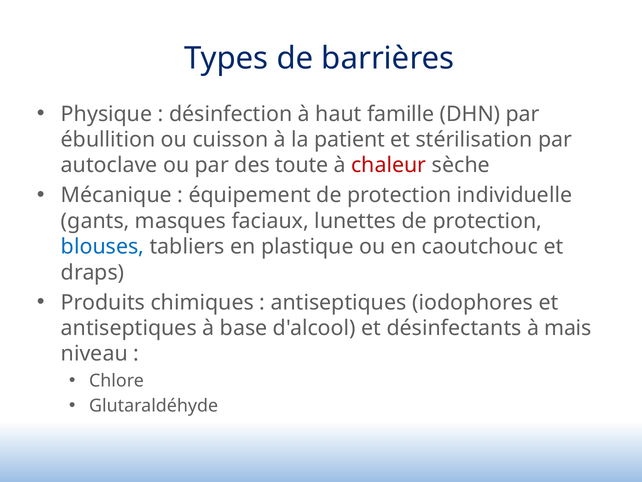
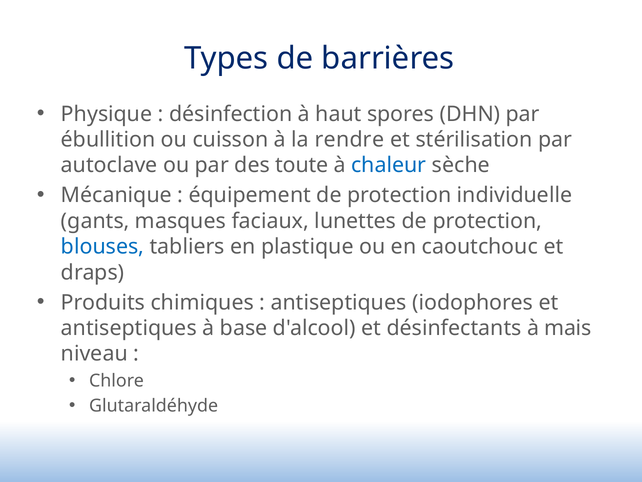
famille: famille -> spores (401, 114)
patient: patient -> rendre (349, 140)
chaleur colour: red -> blue (389, 165)
